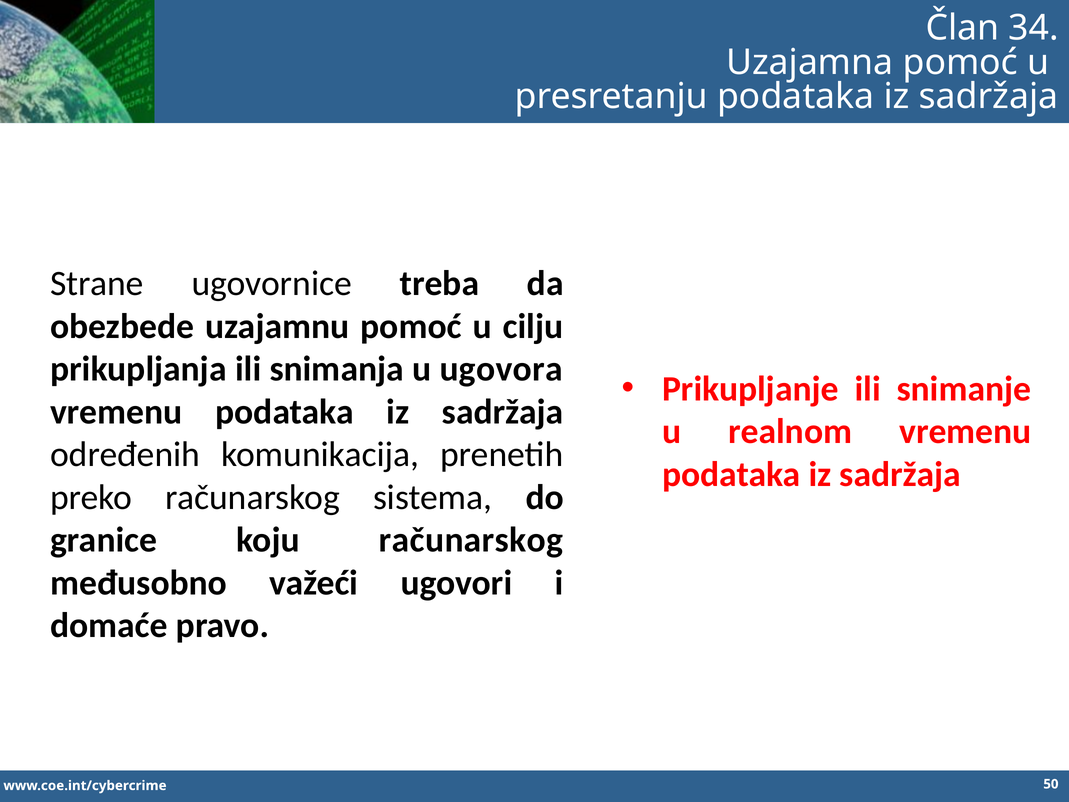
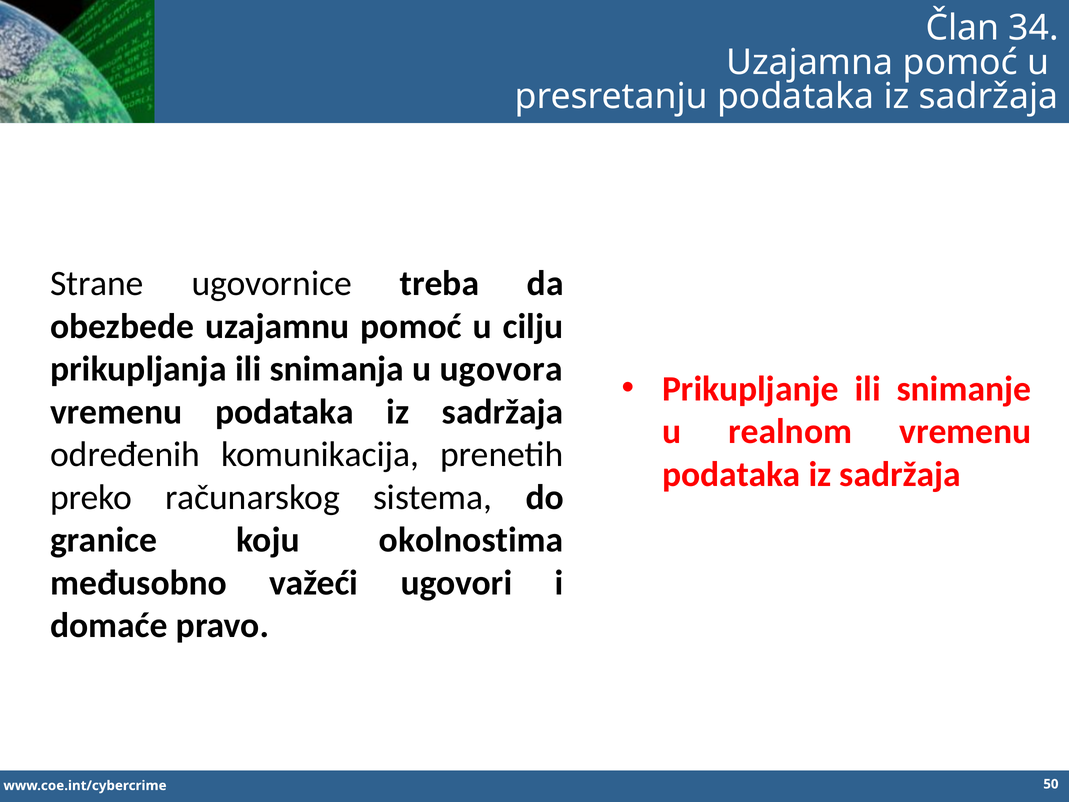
koju računarskog: računarskog -> okolnostima (471, 540)
